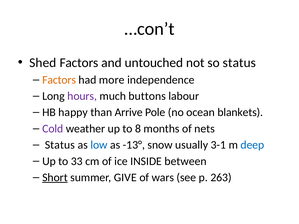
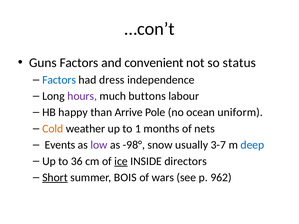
Shed: Shed -> Guns (43, 63)
untouched: untouched -> convenient (154, 63)
Factors colour: orange -> blue (59, 80)
more: more -> dress (112, 80)
blankets: blankets -> uniform (240, 112)
Cold colour: purple -> orange (53, 129)
8: 8 -> 1 (138, 129)
Status: Status -> Events (60, 145)
low colour: blue -> purple (99, 145)
-13°: -13° -> -98° (134, 145)
3-1: 3-1 -> 3-7 (218, 145)
33: 33 -> 36 (77, 161)
ice underline: none -> present (121, 161)
between: between -> directors (186, 161)
GIVE: GIVE -> BOIS (125, 178)
263: 263 -> 962 (221, 178)
